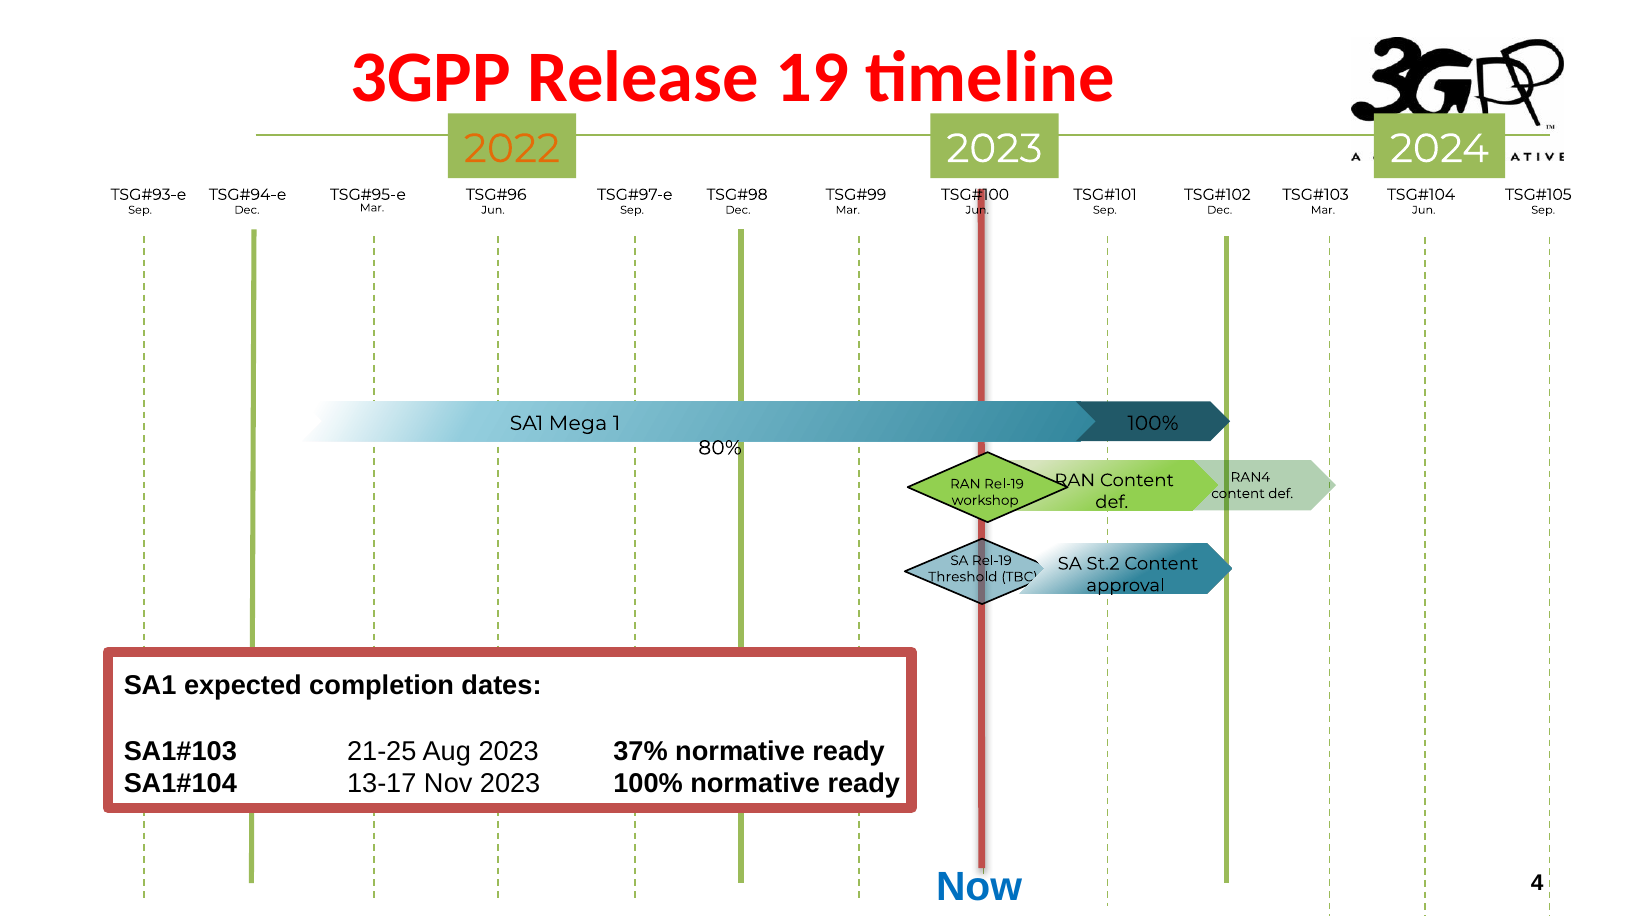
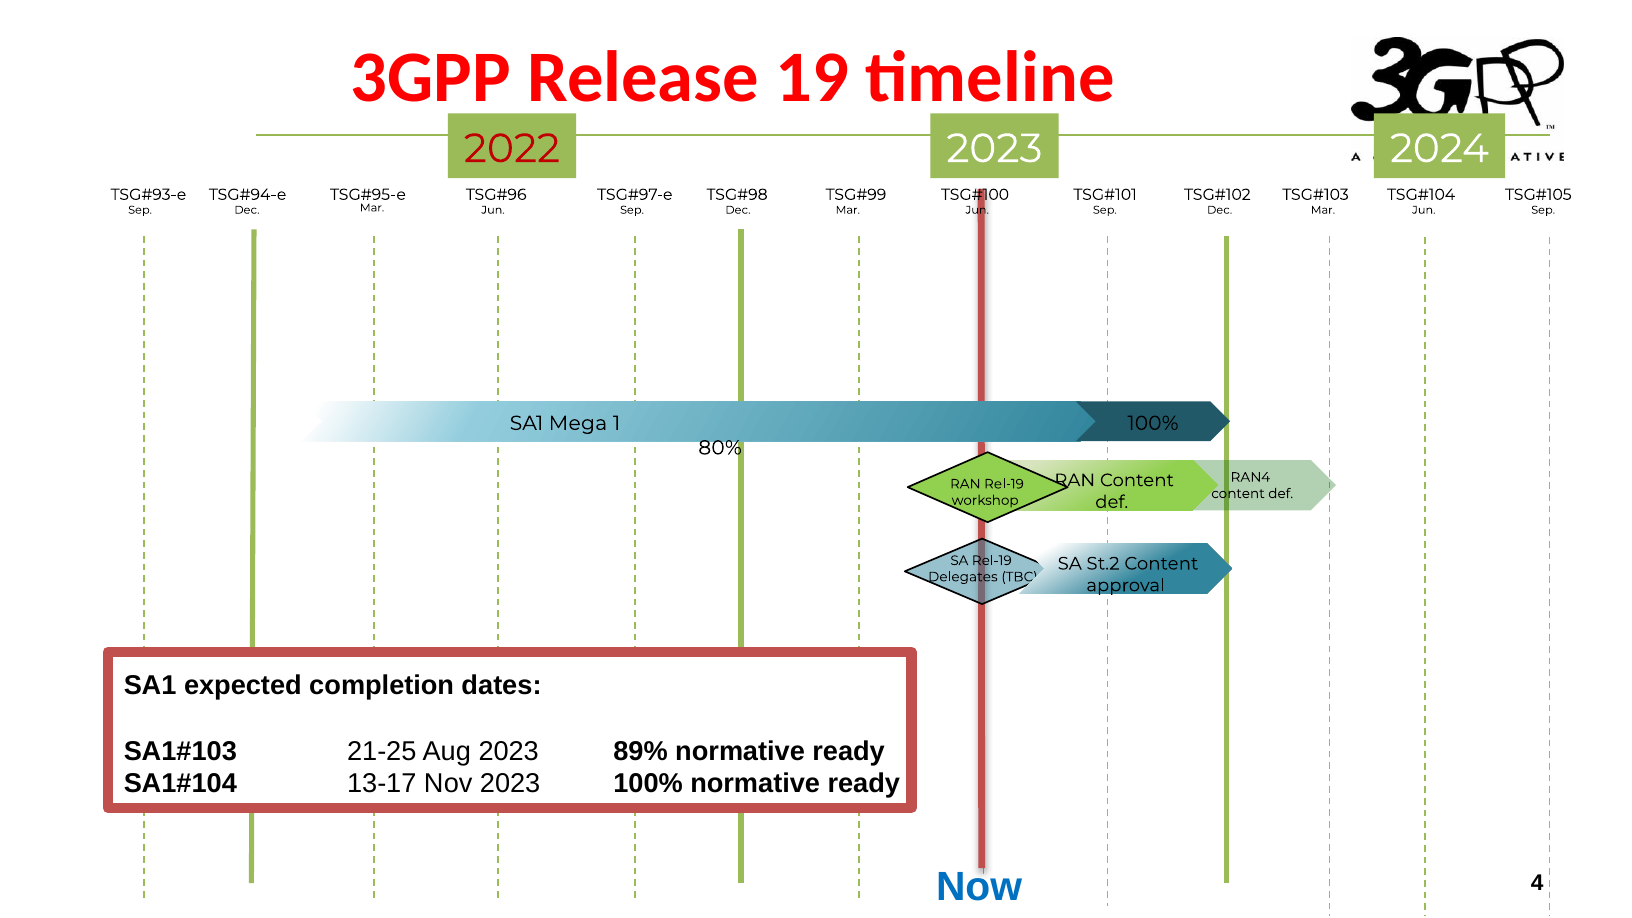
2022 colour: orange -> red (512, 149)
Threshold: Threshold -> Delegates (963, 577)
37%: 37% -> 89% (641, 751)
